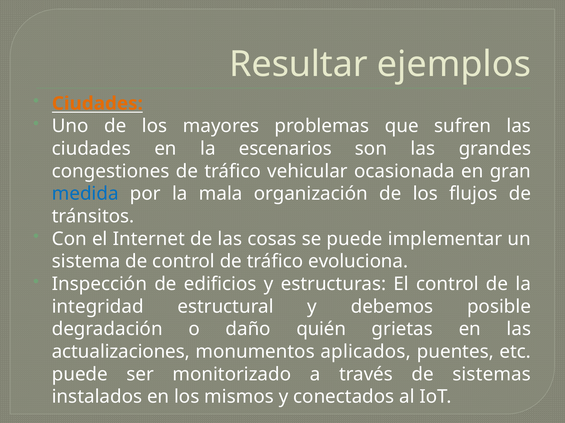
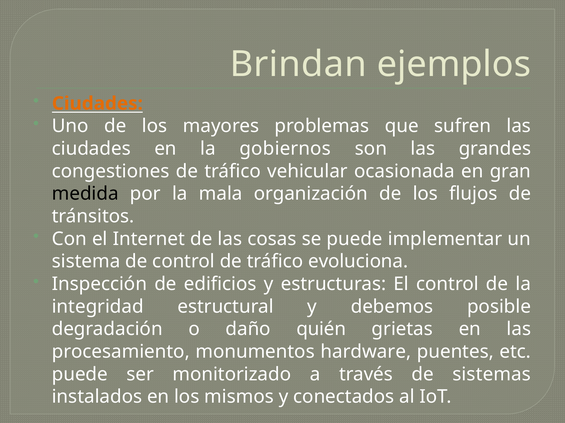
Resultar: Resultar -> Brindan (298, 64)
escenarios: escenarios -> gobiernos (285, 149)
medida colour: blue -> black (85, 194)
actualizaciones: actualizaciones -> procesamiento (121, 352)
aplicados: aplicados -> hardware (366, 352)
